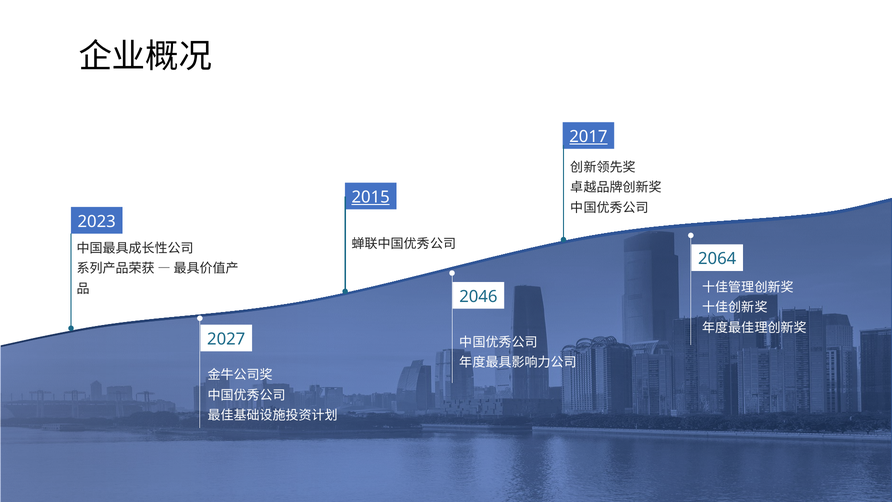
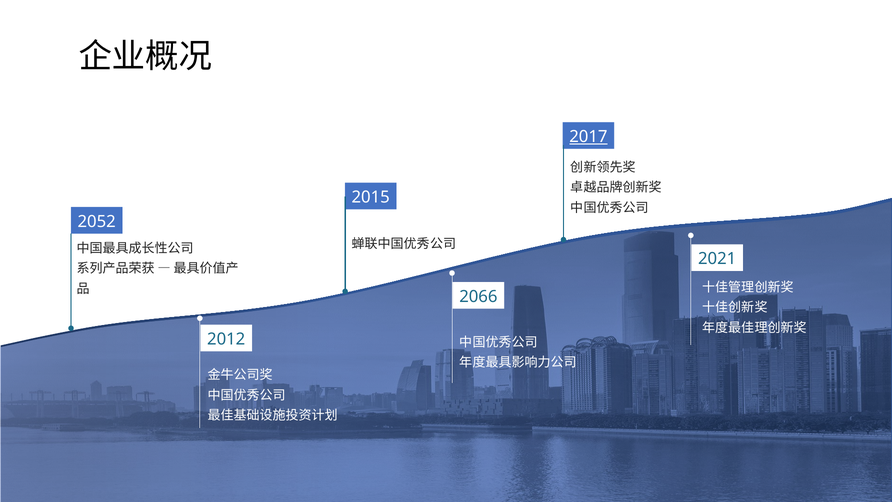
2015 underline: present -> none (371, 197)
2023: 2023 -> 2052 (97, 221)
2064: 2064 -> 2021 (717, 259)
2046: 2046 -> 2066 (478, 296)
2027: 2027 -> 2012 (226, 339)
